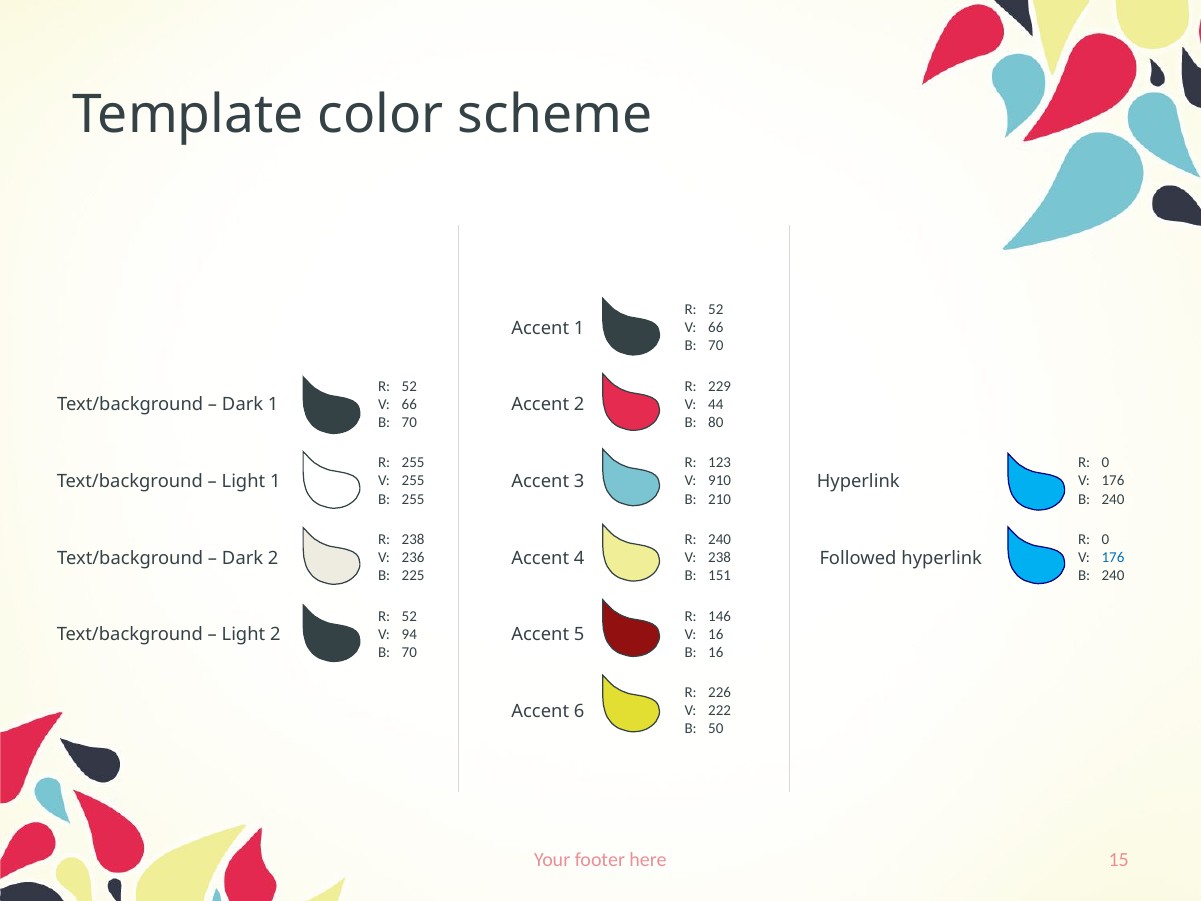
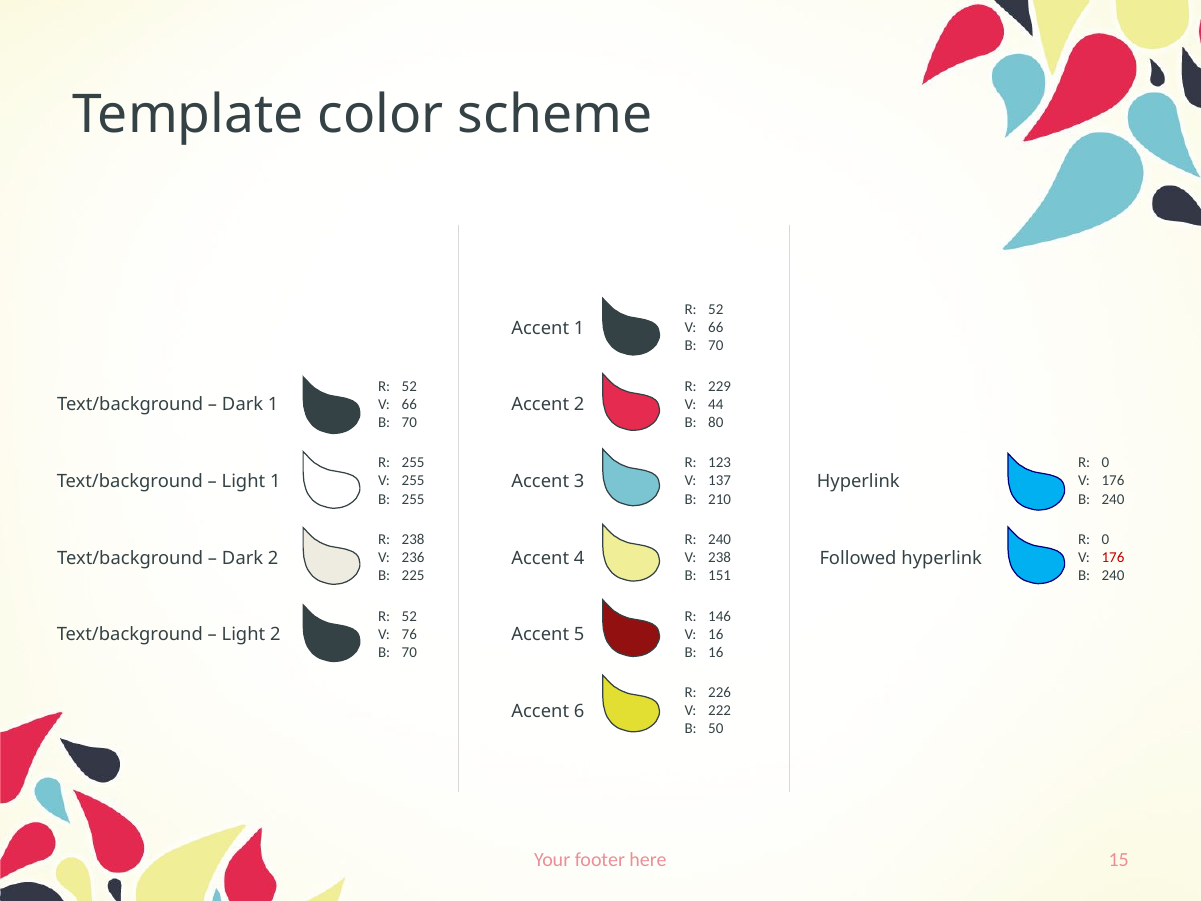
910: 910 -> 137 (720, 481)
176 colour: blue -> red (1113, 558)
94: 94 -> 76 (409, 634)
